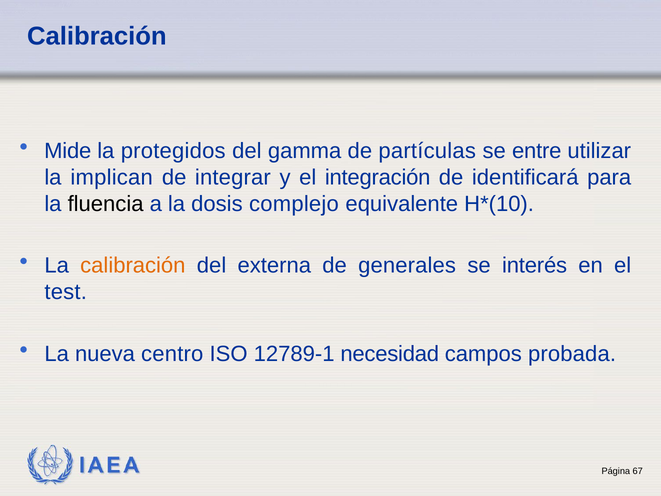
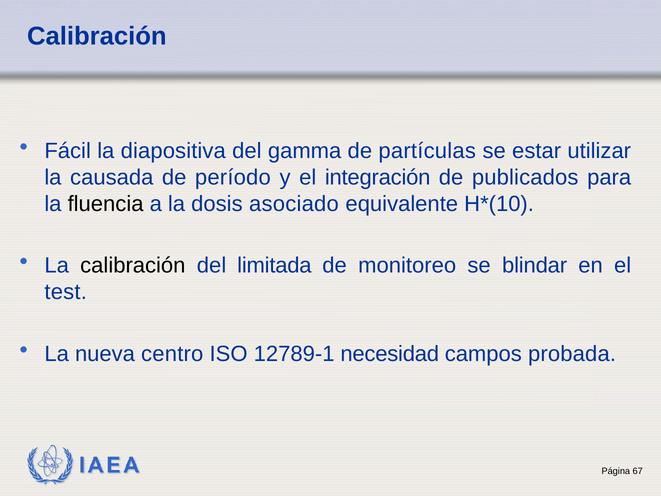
Mide: Mide -> Fácil (68, 151)
protegidos: protegidos -> diapositiva (173, 151)
entre: entre -> estar (537, 151)
implican: implican -> causada (112, 177)
integrar: integrar -> período (233, 177)
identificará: identificará -> publicados (525, 177)
complejo: complejo -> asociado (294, 204)
calibración colour: orange -> black (133, 266)
externa: externa -> limitada (274, 266)
generales: generales -> monitoreo (407, 266)
interés: interés -> blindar (535, 266)
